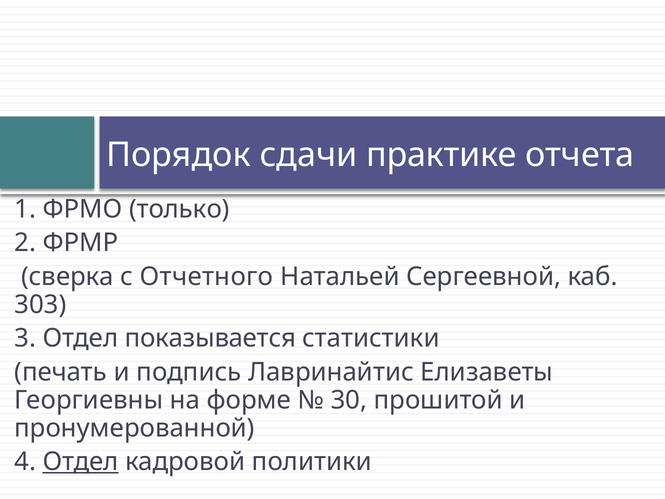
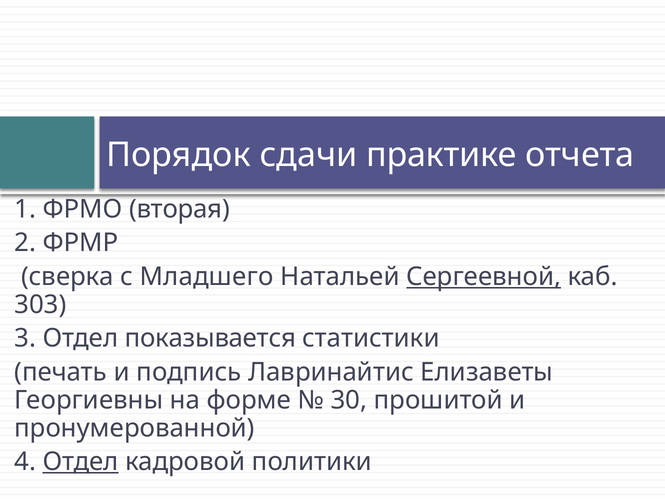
только: только -> вторая (179, 209)
Отчетного: Отчетного -> Младшего (207, 277)
Сергеевной underline: none -> present (484, 277)
